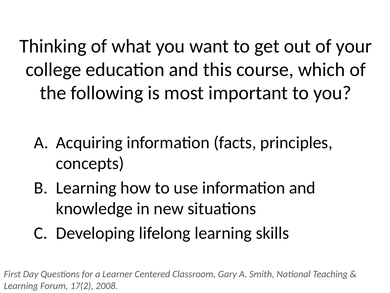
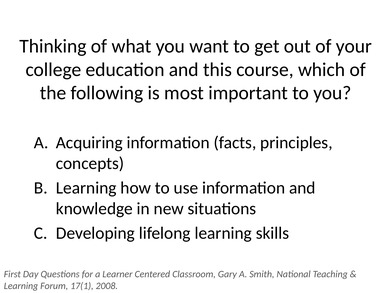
17(2: 17(2 -> 17(1 (82, 285)
